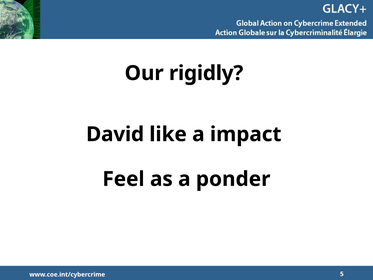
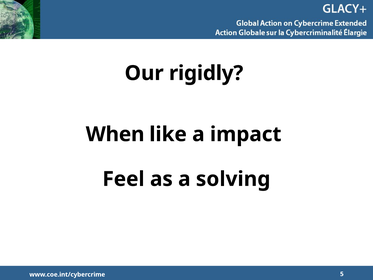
David: David -> When (115, 134)
ponder: ponder -> solving (233, 179)
